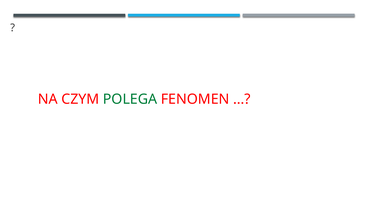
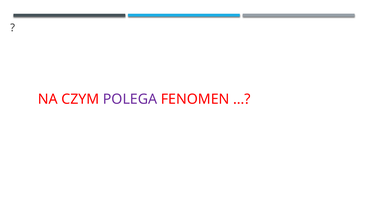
POLEGA colour: green -> purple (130, 99)
